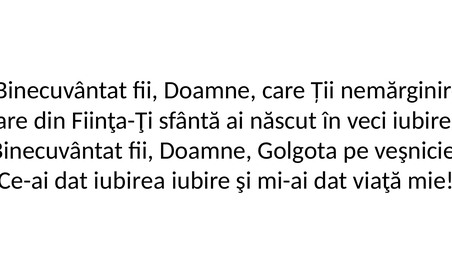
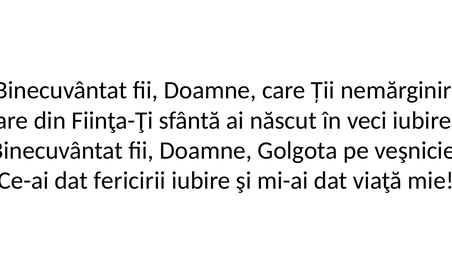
dat iubirea: iubirea -> fericirii (130, 181)
